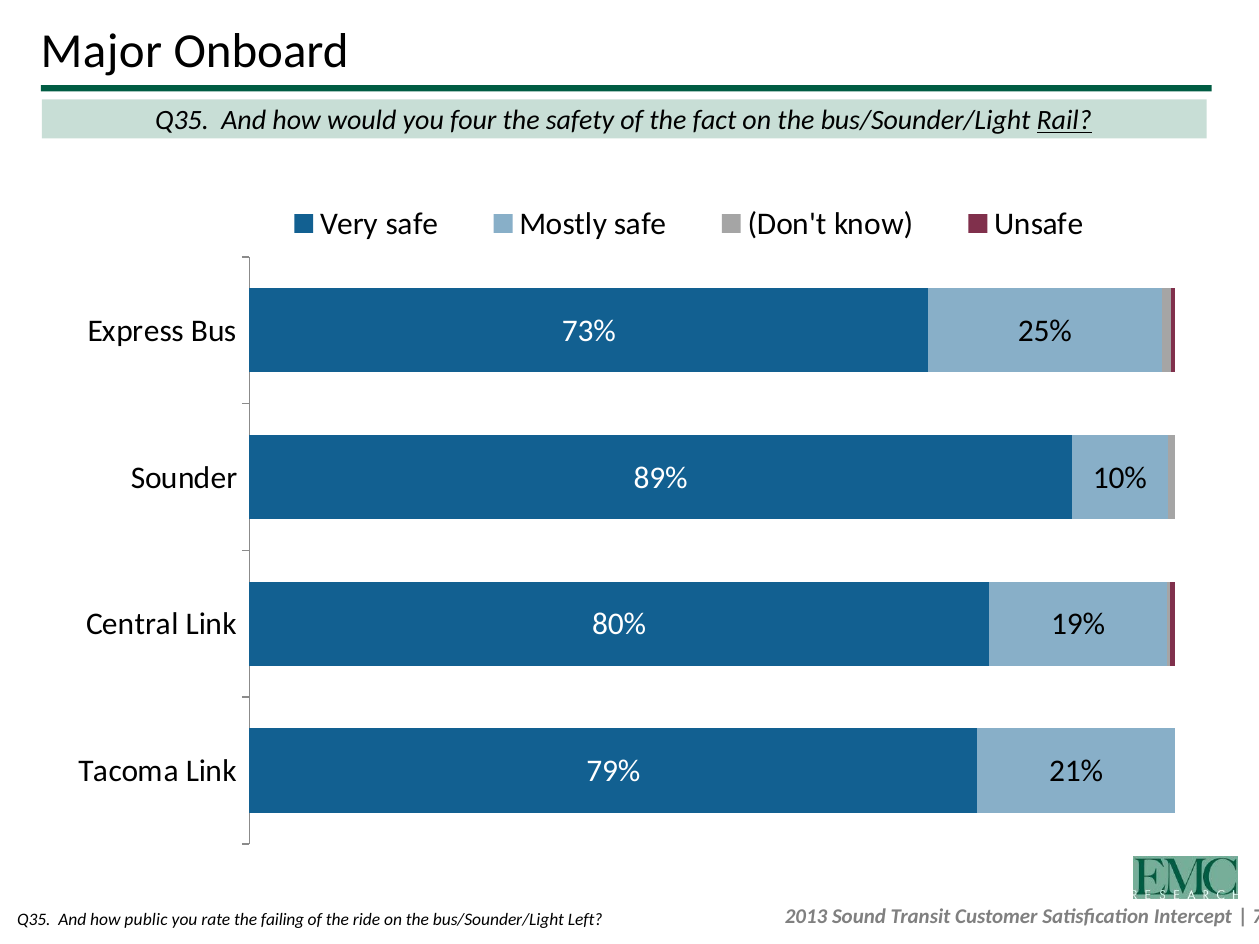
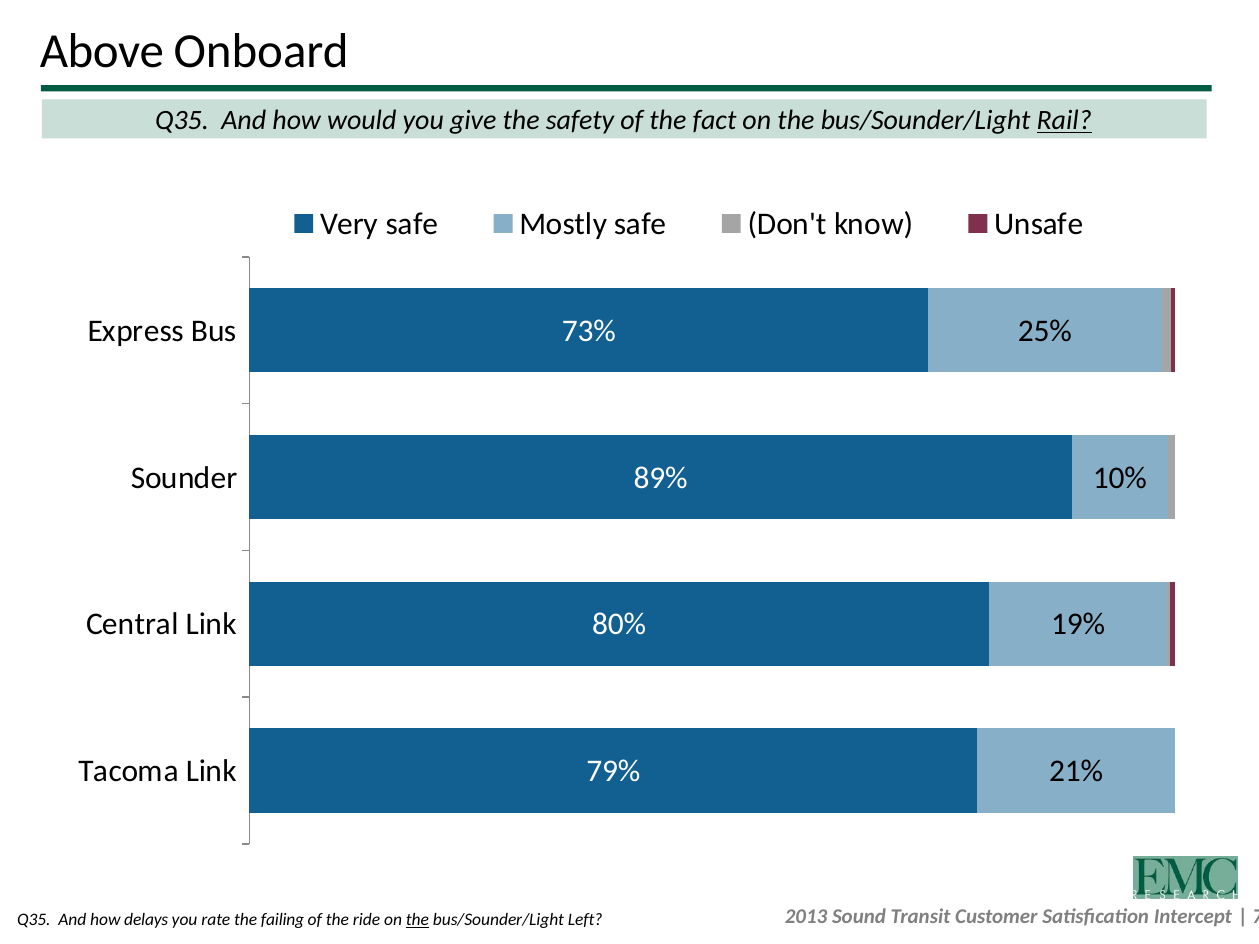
Major: Major -> Above (102, 51)
four: four -> give (473, 121)
public: public -> delays (146, 920)
the underline: none -> present (417, 920)
